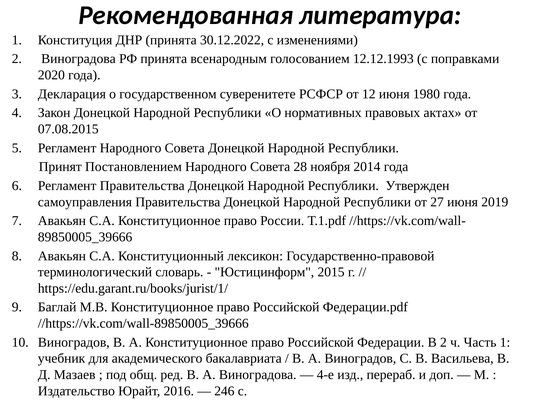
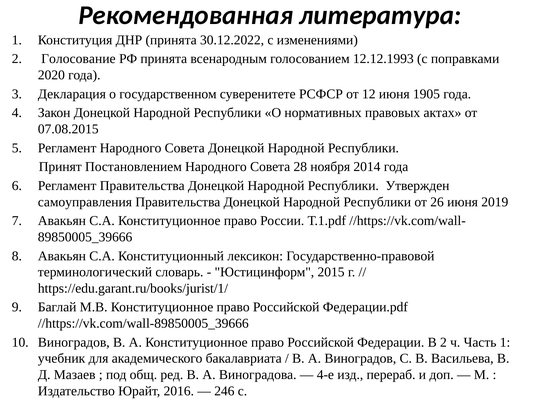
2 Виноградова: Виноградова -> Голосование (78, 59)
1980: 1980 -> 1905 (426, 94)
27: 27 -> 26 (437, 202)
